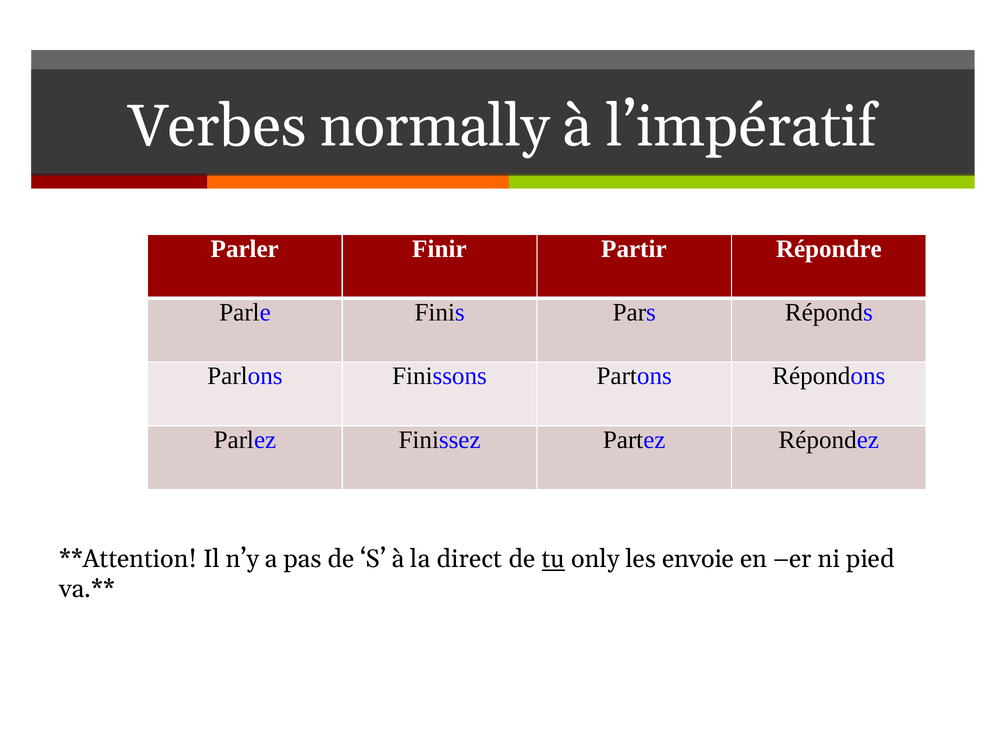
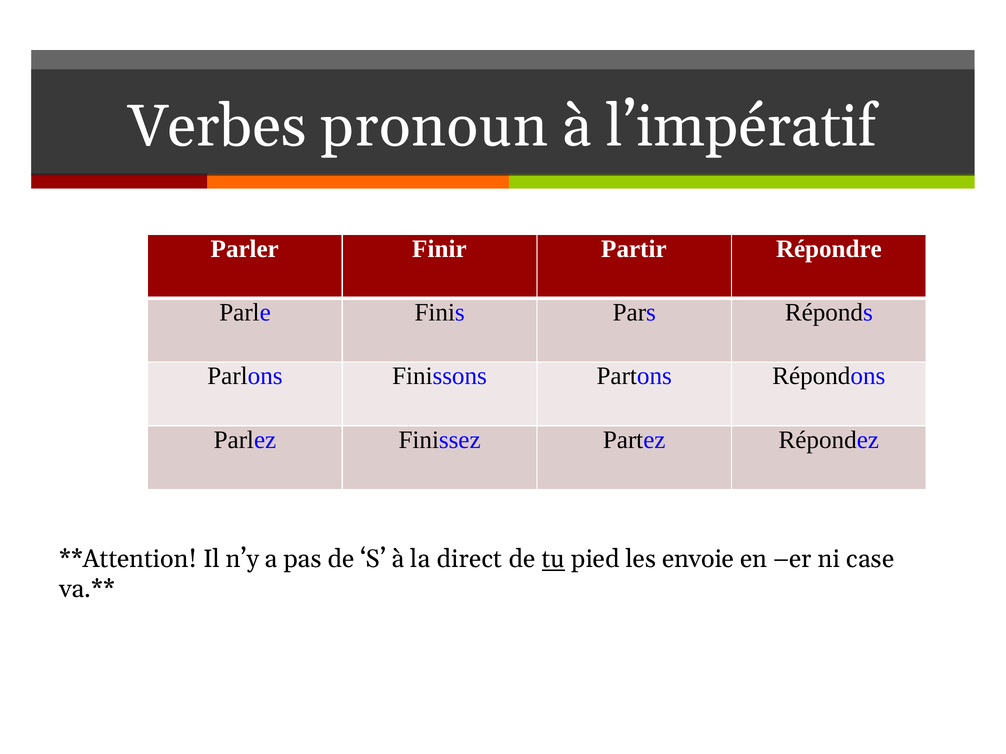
normally: normally -> pronoun (434, 127)
only: only -> pied (595, 559)
pied: pied -> case (870, 559)
